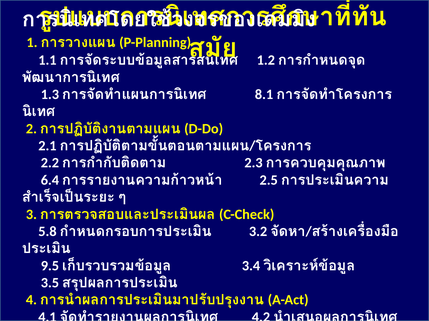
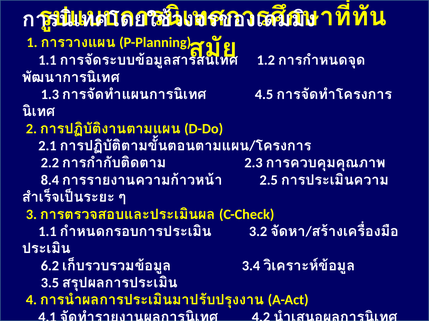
8.1: 8.1 -> 4.5 (264, 95)
6.4: 6.4 -> 8.4 (50, 180)
5.8: 5.8 -> 1.1 (47, 232)
9.5: 9.5 -> 6.2 (50, 266)
